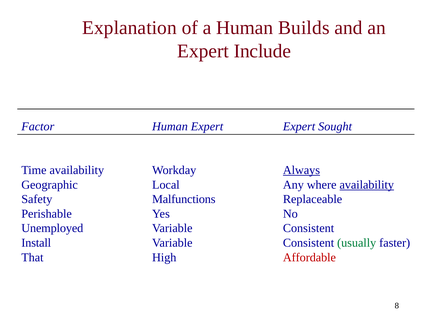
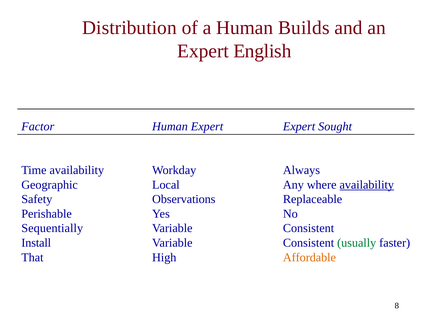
Explanation: Explanation -> Distribution (129, 28)
Include: Include -> English (262, 51)
Always underline: present -> none (301, 170)
Malfunctions: Malfunctions -> Observations (184, 199)
Unemployed: Unemployed -> Sequentially (52, 228)
Affordable colour: red -> orange (309, 257)
